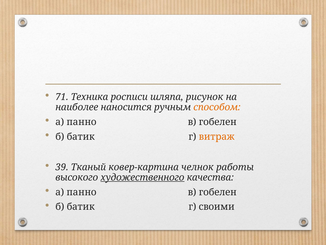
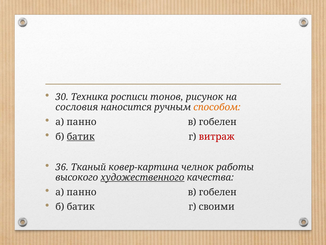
71: 71 -> 30 (62, 97)
шляпа: шляпа -> тонов (167, 97)
наиболее: наиболее -> сословия (77, 107)
батик underline: none -> present (81, 136)
витраж colour: orange -> red (217, 136)
39: 39 -> 36 (62, 167)
